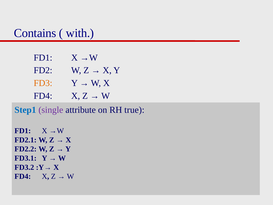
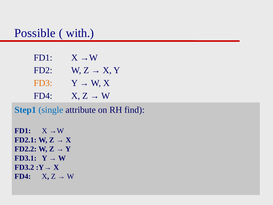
Contains: Contains -> Possible (35, 33)
single colour: purple -> blue (51, 110)
true: true -> find (134, 110)
